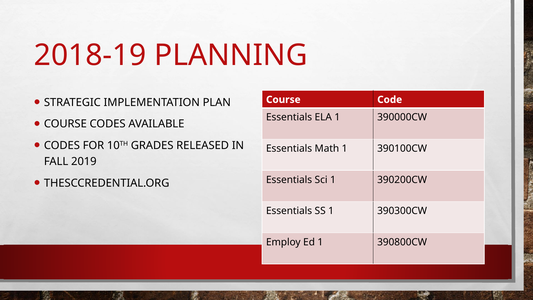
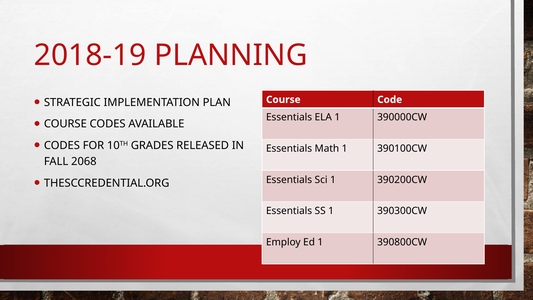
2019: 2019 -> 2068 (84, 161)
